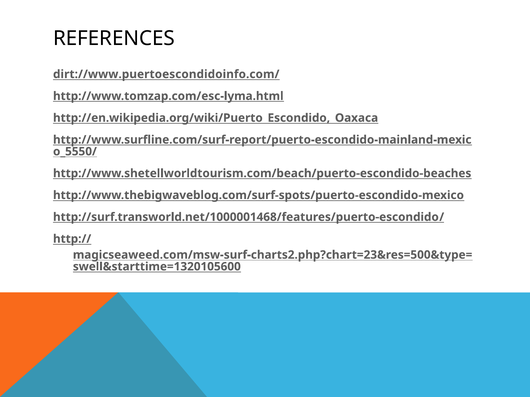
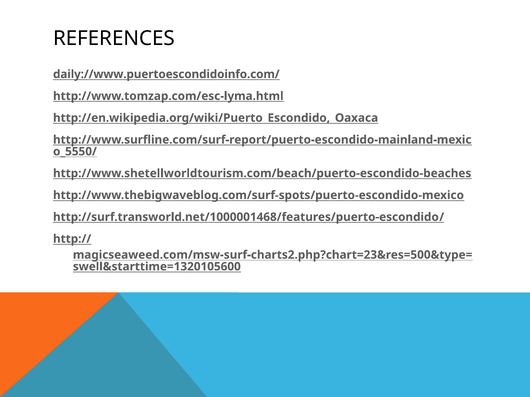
dirt://www.puertoescondidoinfo.com/: dirt://www.puertoescondidoinfo.com/ -> daily://www.puertoescondidoinfo.com/ (166, 74)
